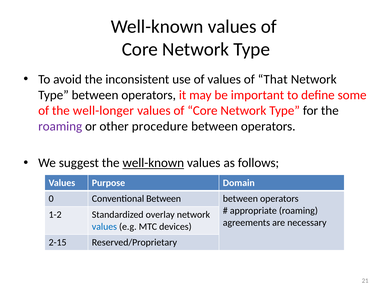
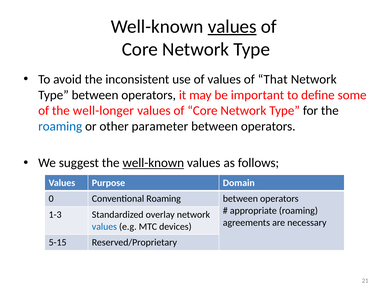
values underline: none -> present (232, 26)
roaming colour: purple -> blue (60, 126)
procedure: procedure -> parameter (160, 126)
Conventional Between: Between -> Roaming (164, 199)
1-2: 1-2 -> 1-3 (55, 215)
2-15: 2-15 -> 5-15 (58, 242)
